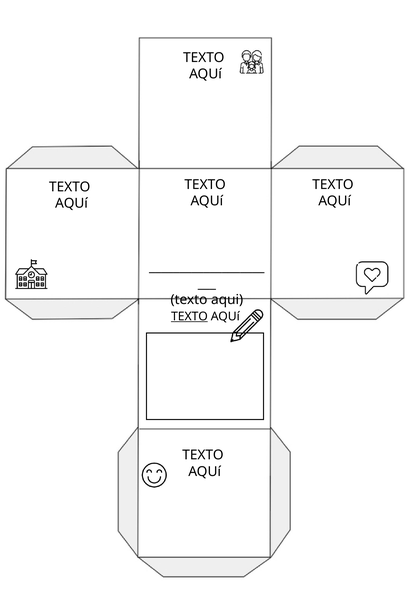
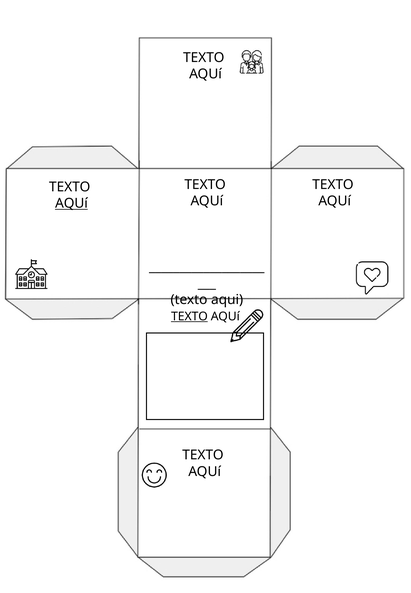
AQUí underline: none -> present (71, 204)
